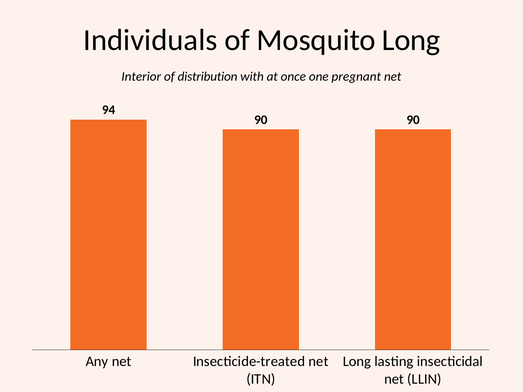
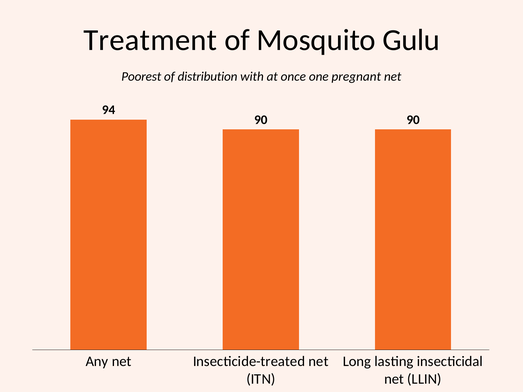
Individuals: Individuals -> Treatment (150, 40)
Mosquito Long: Long -> Gulu (411, 40)
Interior: Interior -> Poorest (141, 77)
